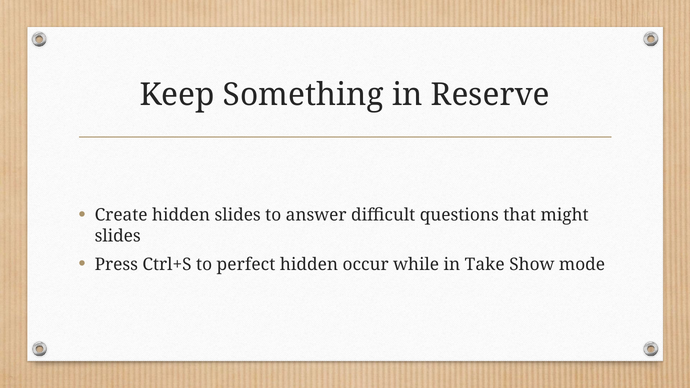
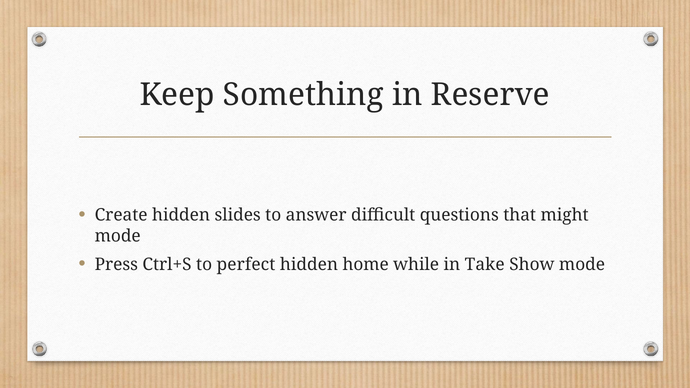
slides: slides -> mode (118, 236)
occur: occur -> home (366, 264)
